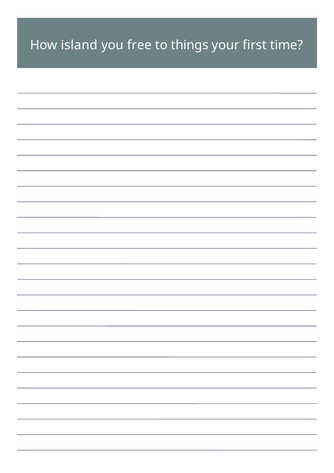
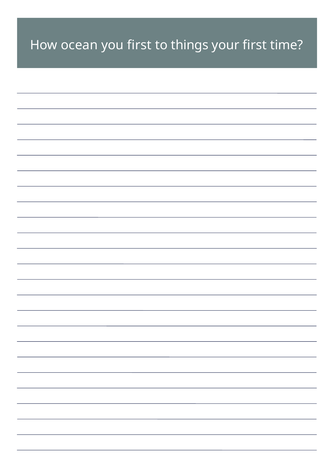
island: island -> ocean (79, 45)
you free: free -> first (139, 45)
